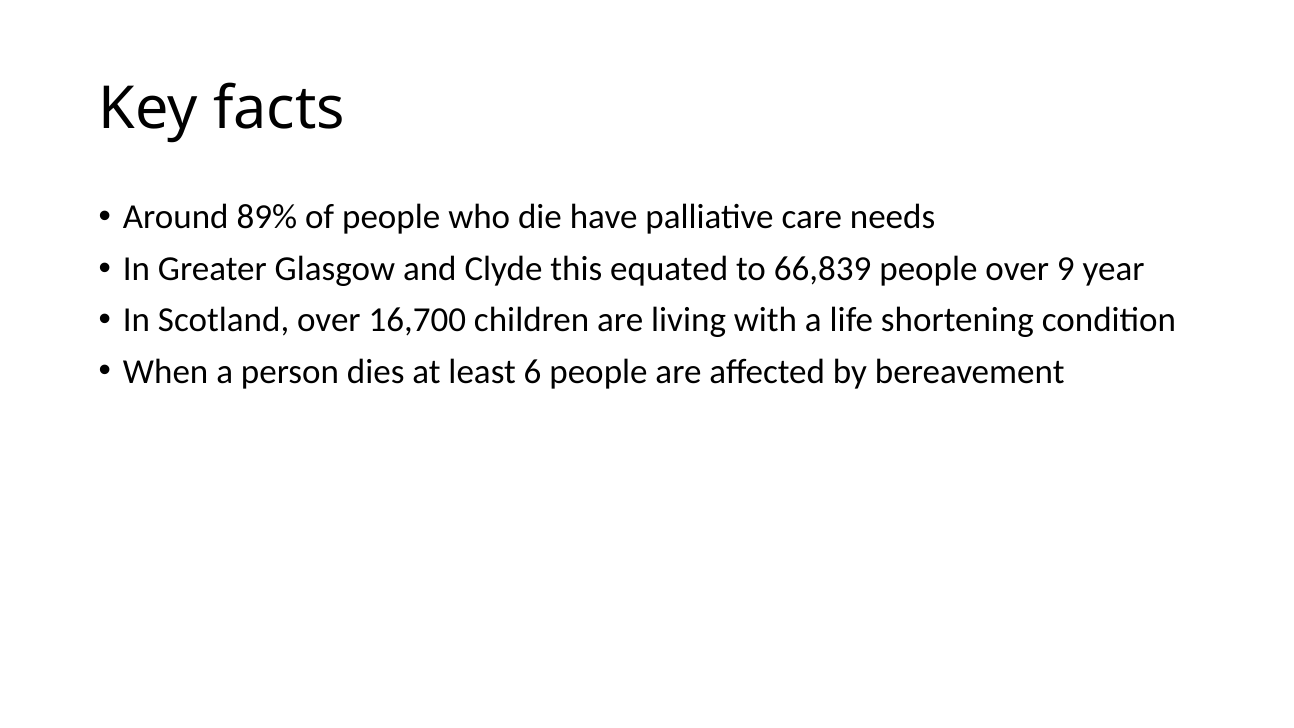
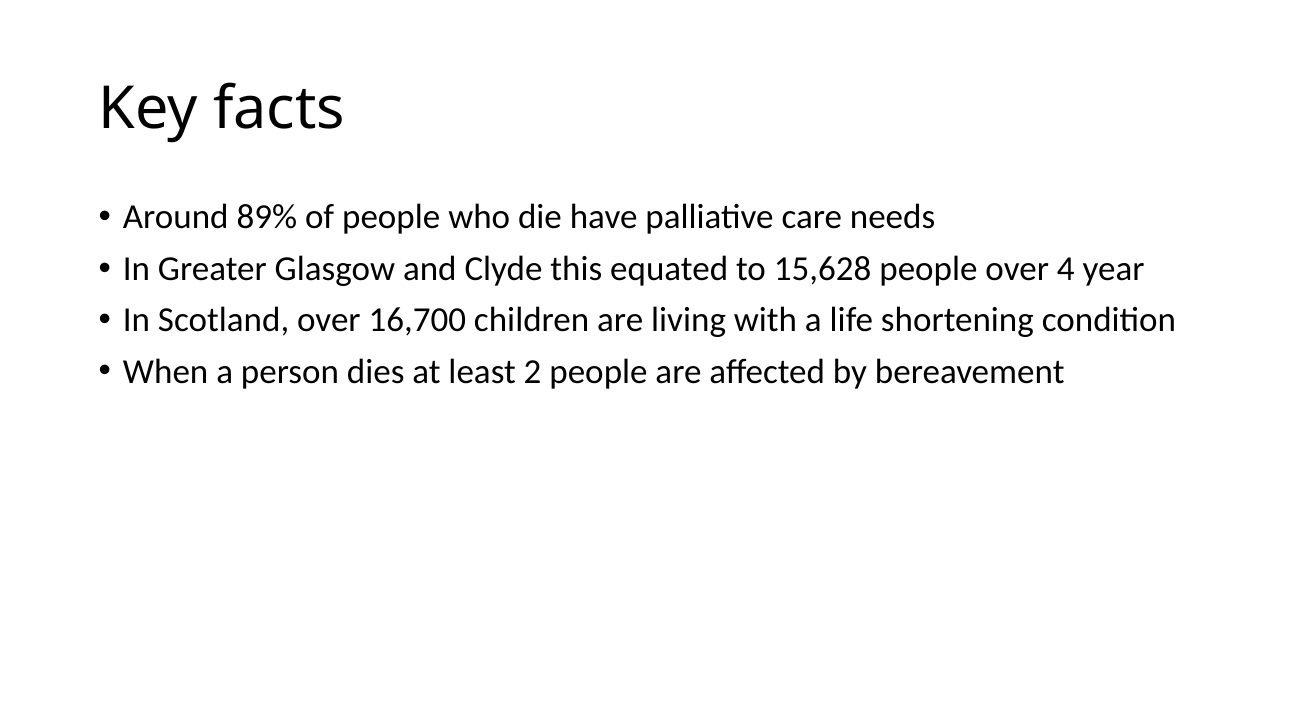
66,839: 66,839 -> 15,628 (823, 269)
9: 9 -> 4 (1066, 269)
6: 6 -> 2 (533, 372)
